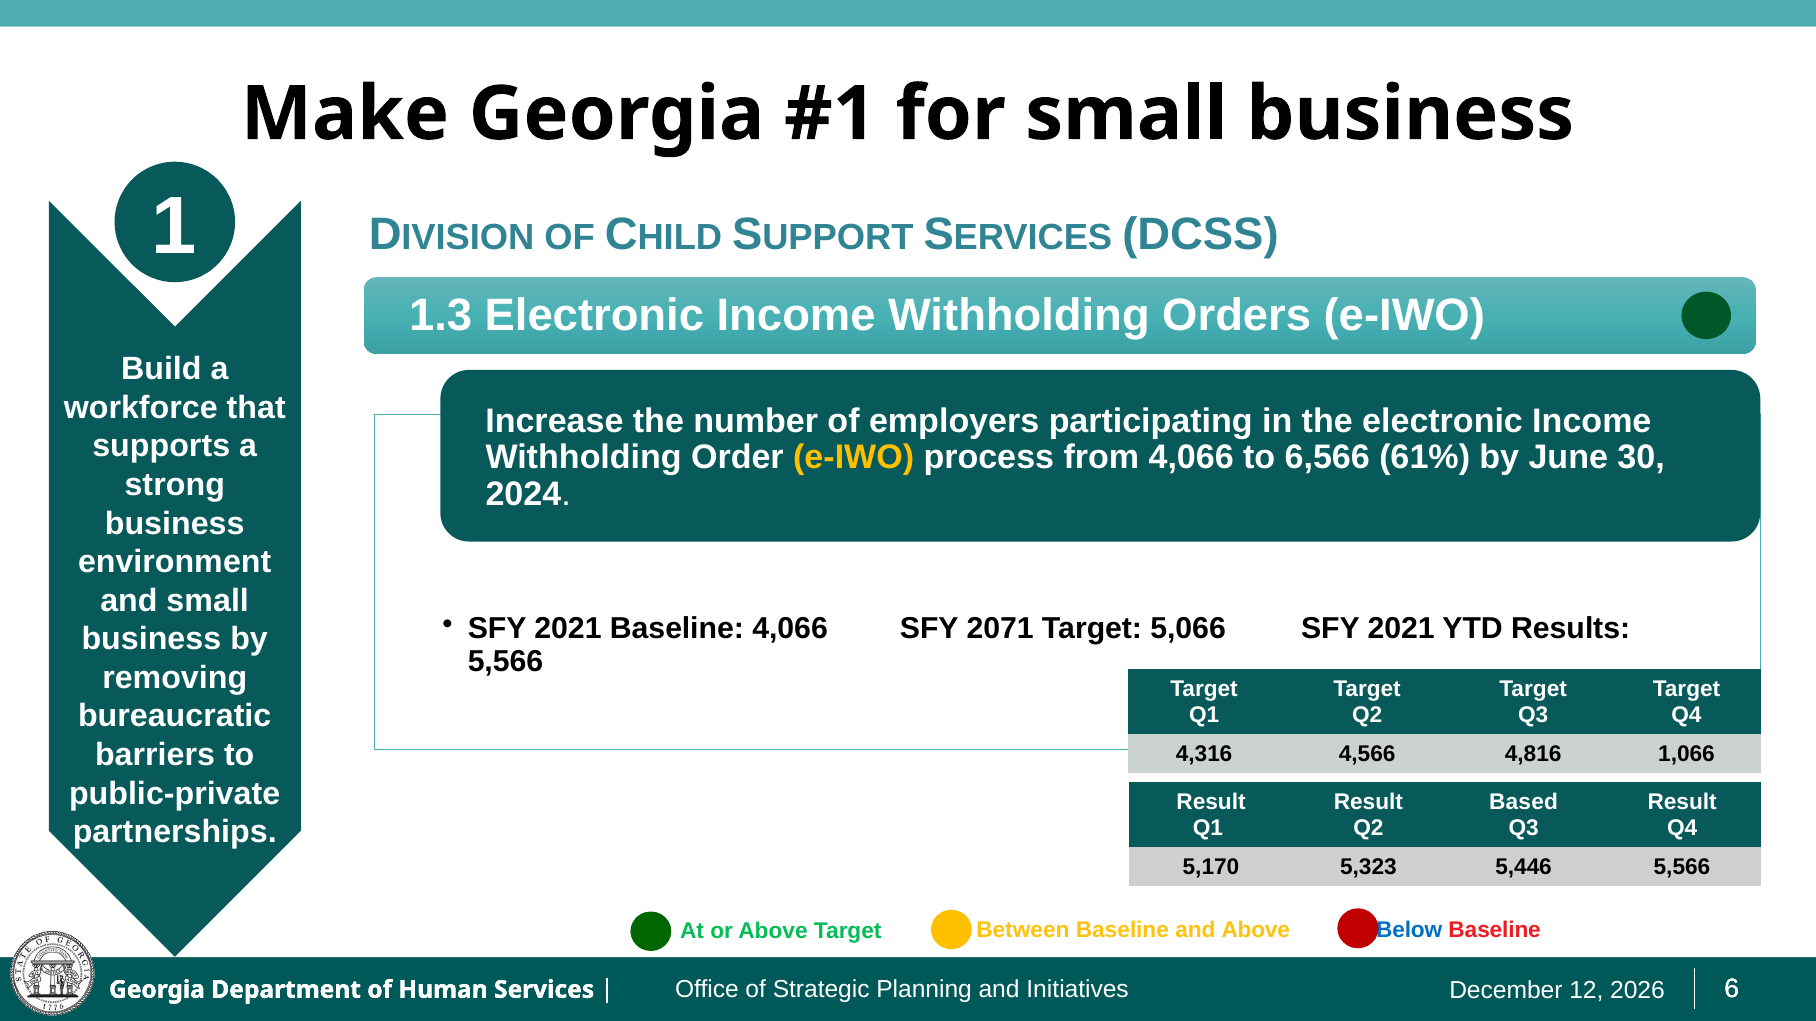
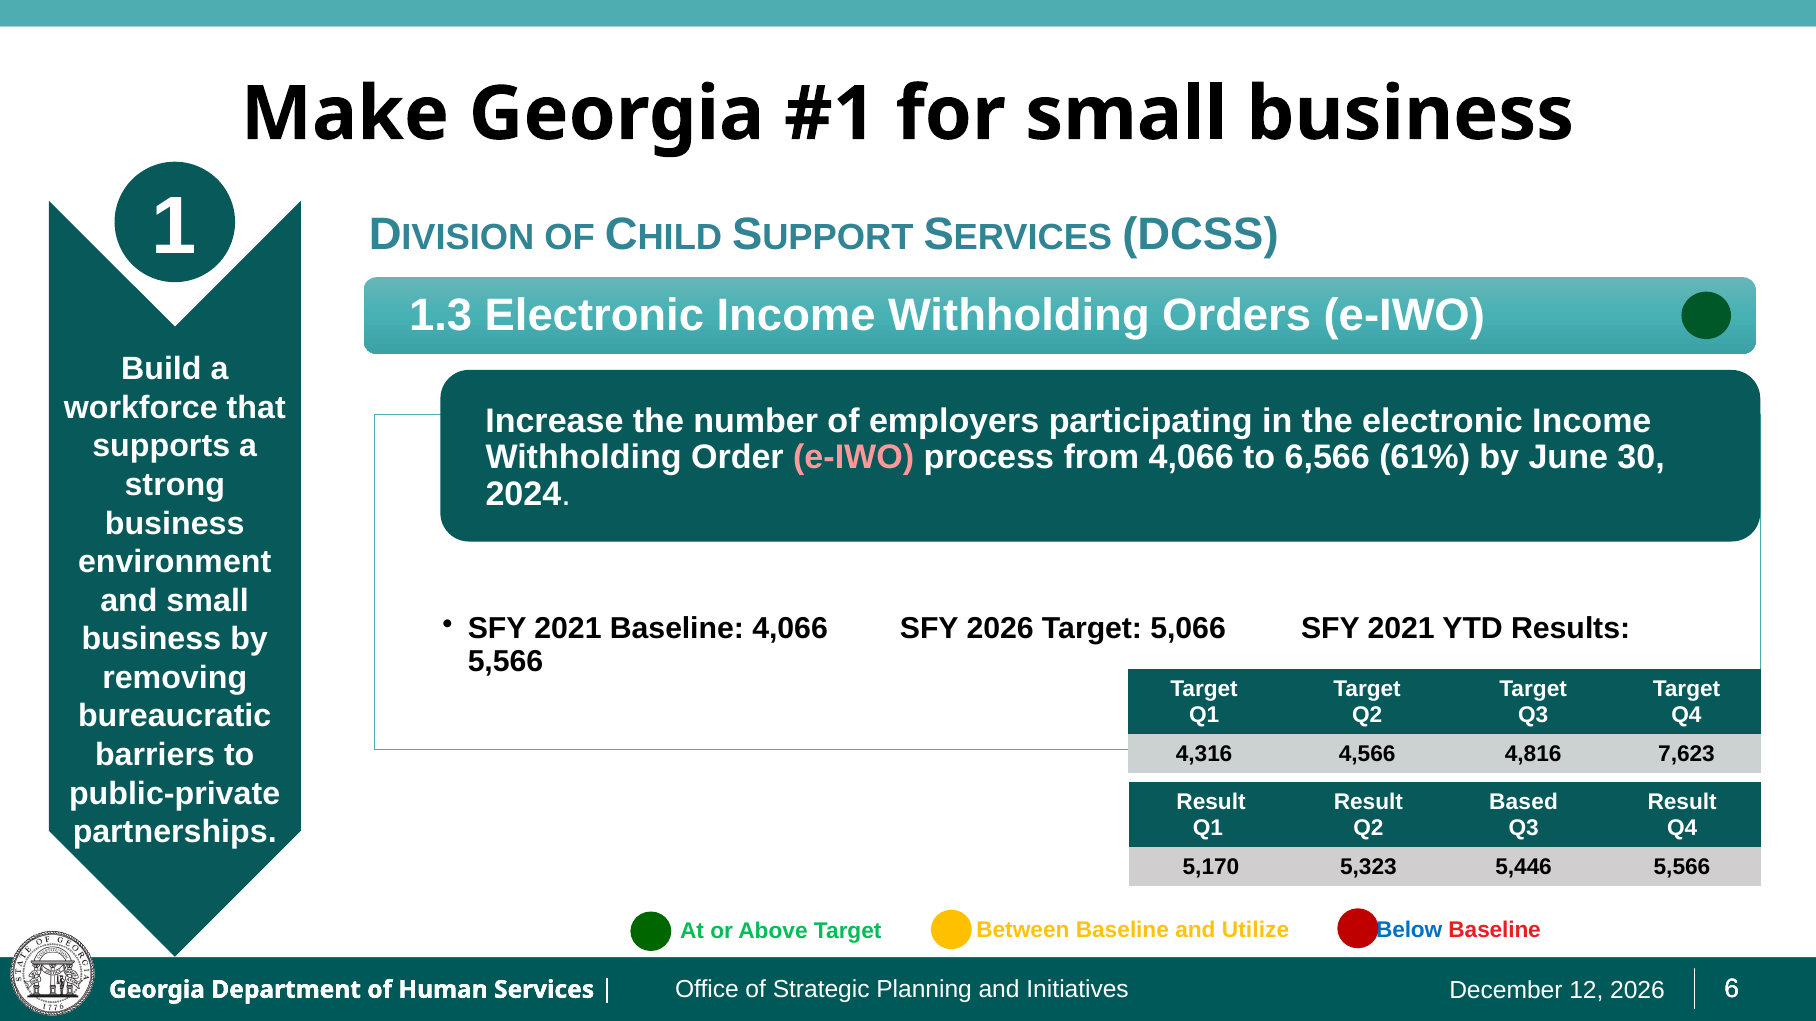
e-IWO colour: yellow -> pink (854, 458)
2071: 2071 -> 2026 (1000, 629)
1,066: 1,066 -> 7,623 (1687, 754)
and Above: Above -> Utilize (1256, 930)
